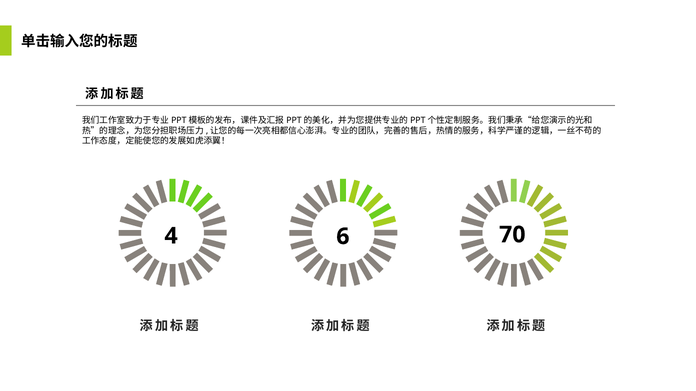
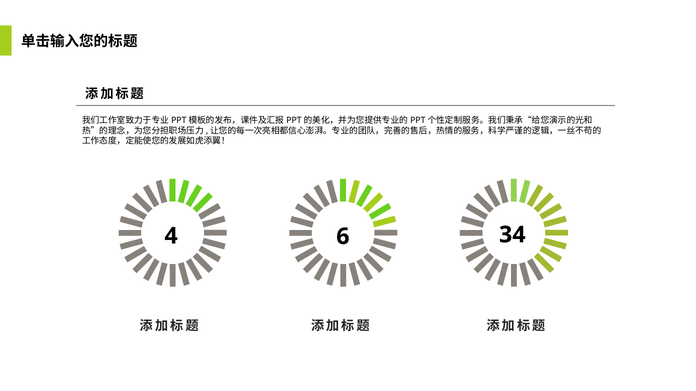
70: 70 -> 34 (512, 235)
